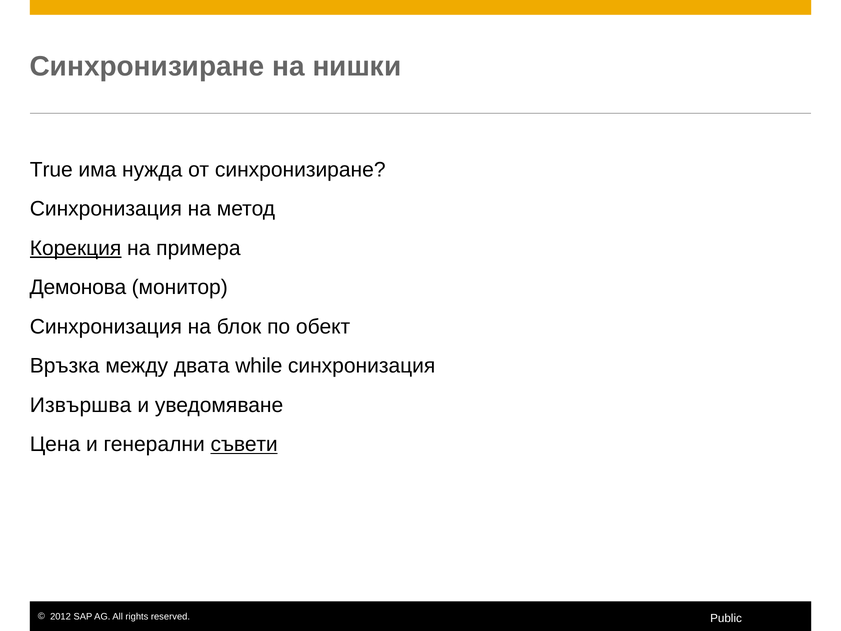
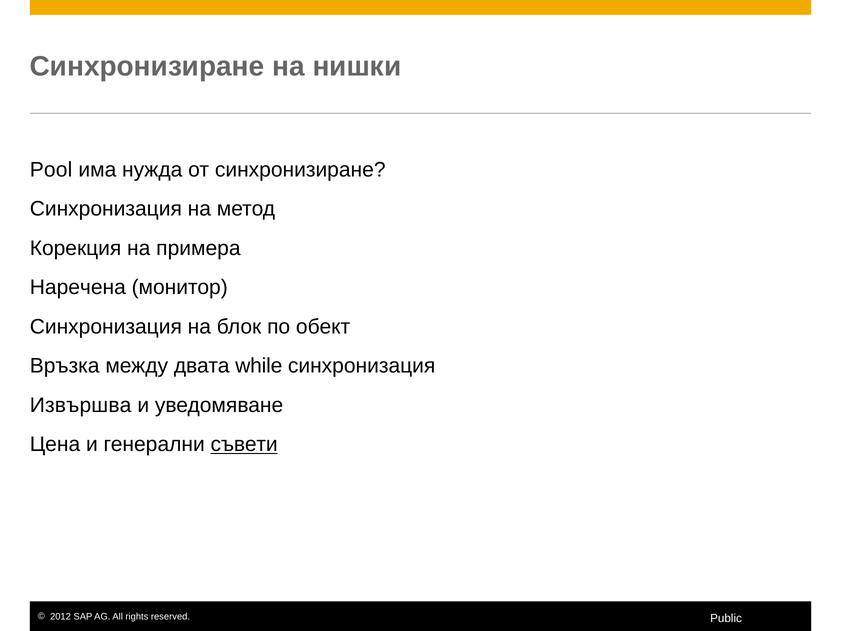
True: True -> Pool (51, 170)
Корекция underline: present -> none (76, 248)
Демонова: Демонова -> Наречена (78, 287)
